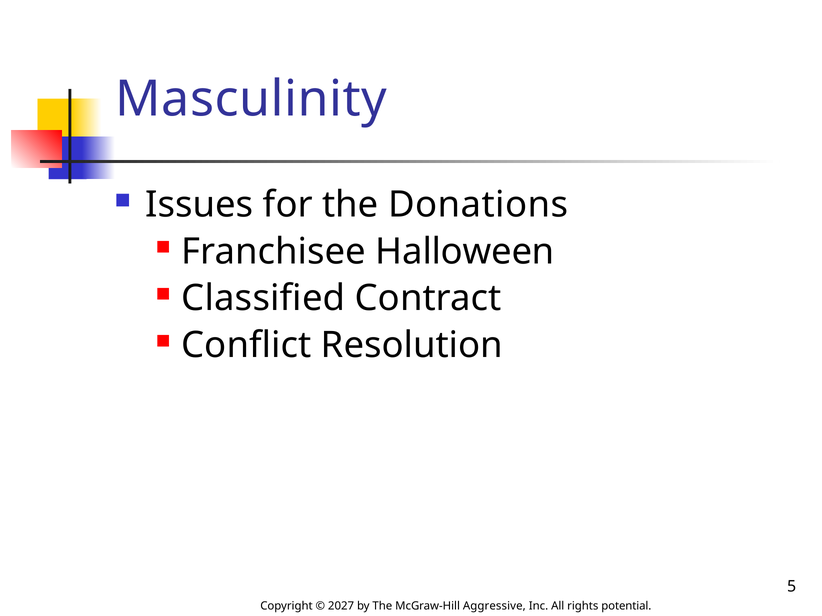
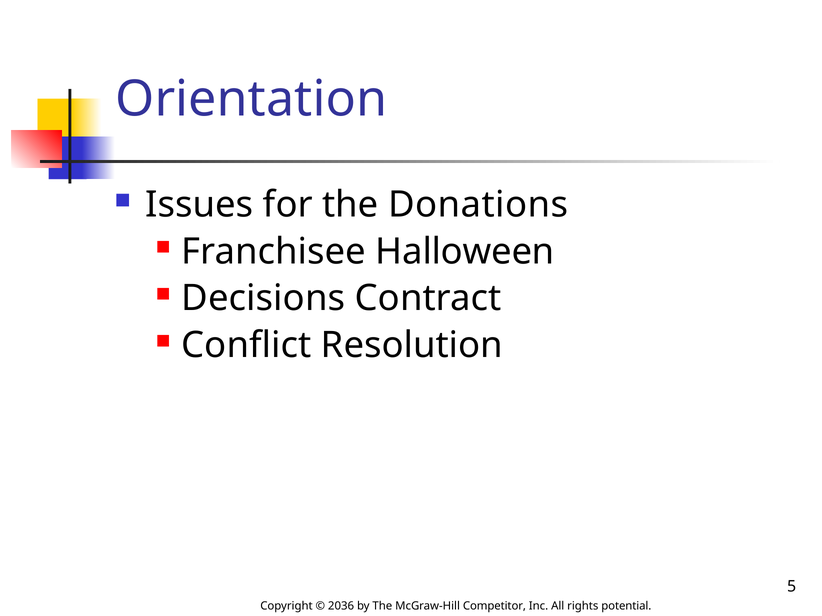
Masculinity: Masculinity -> Orientation (251, 99)
Classified: Classified -> Decisions (263, 299)
2027: 2027 -> 2036 (341, 606)
Aggressive: Aggressive -> Competitor (494, 606)
